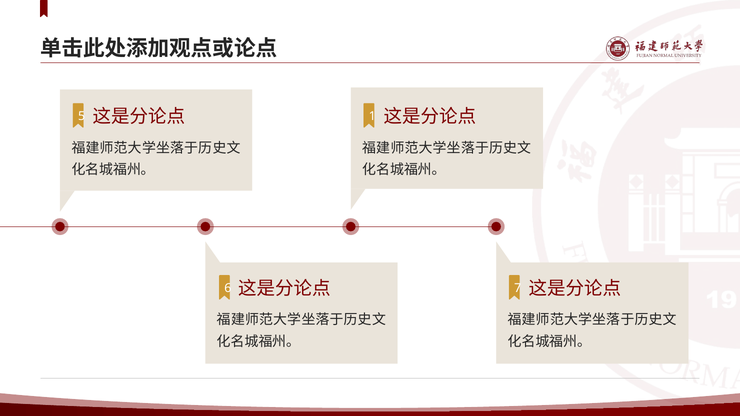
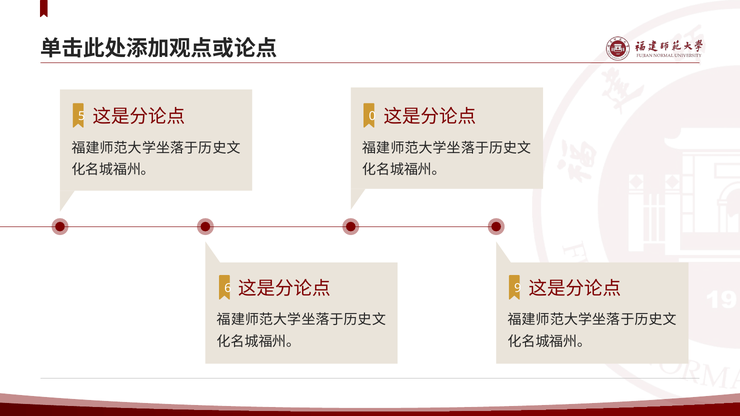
1: 1 -> 0 (372, 116)
7: 7 -> 9 (518, 288)
